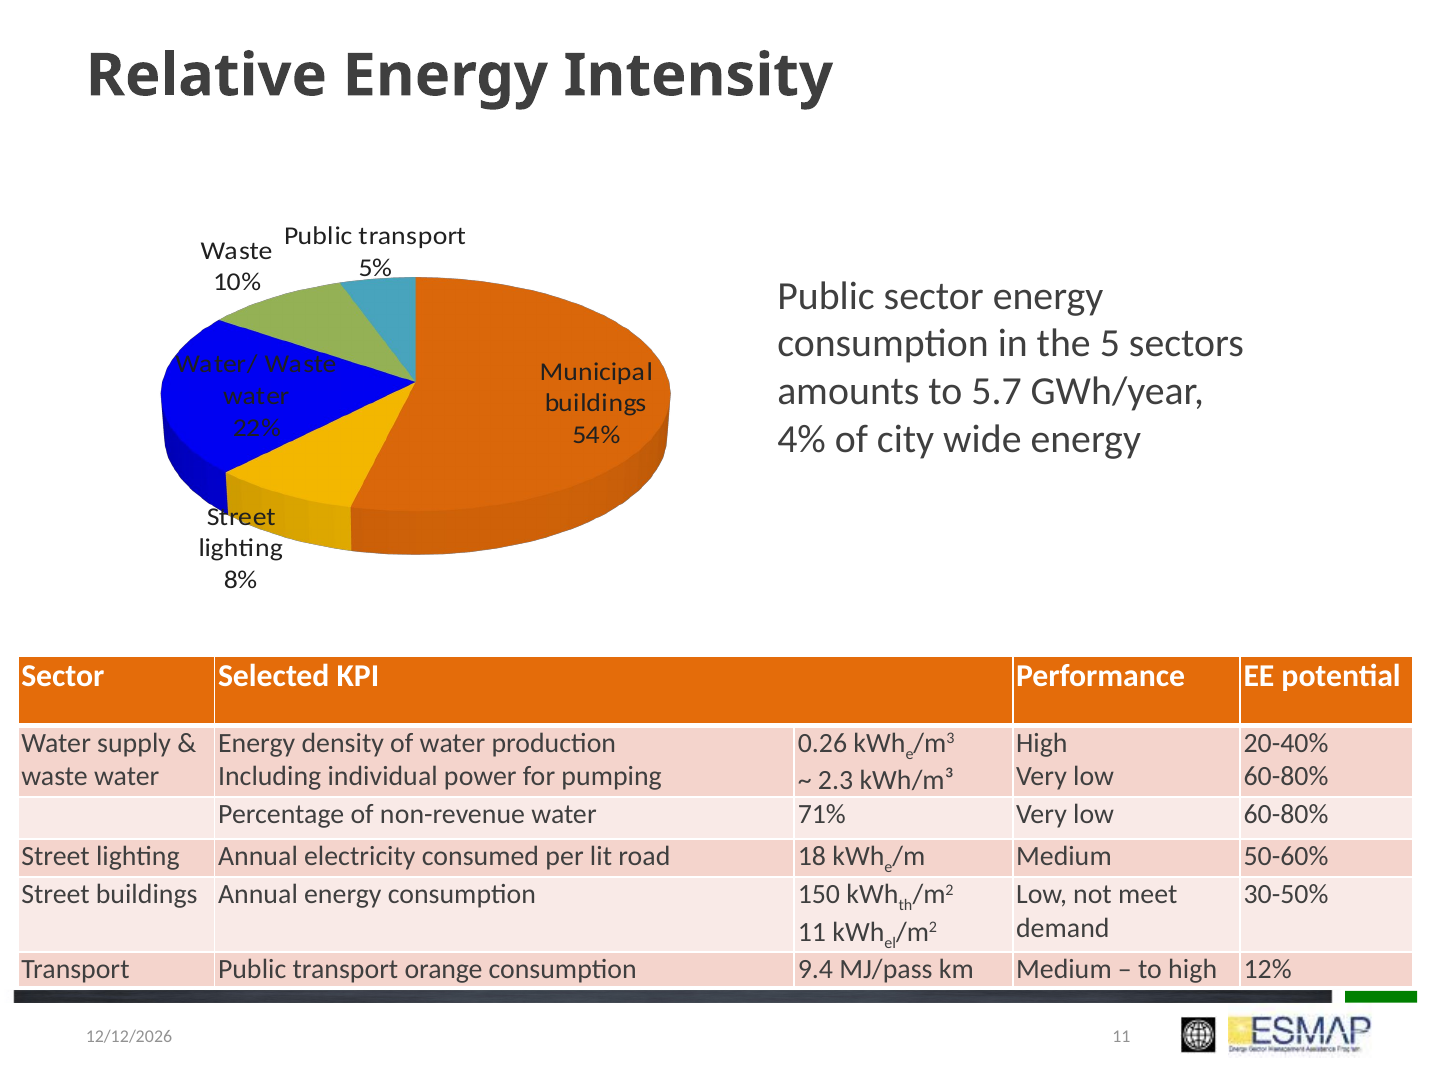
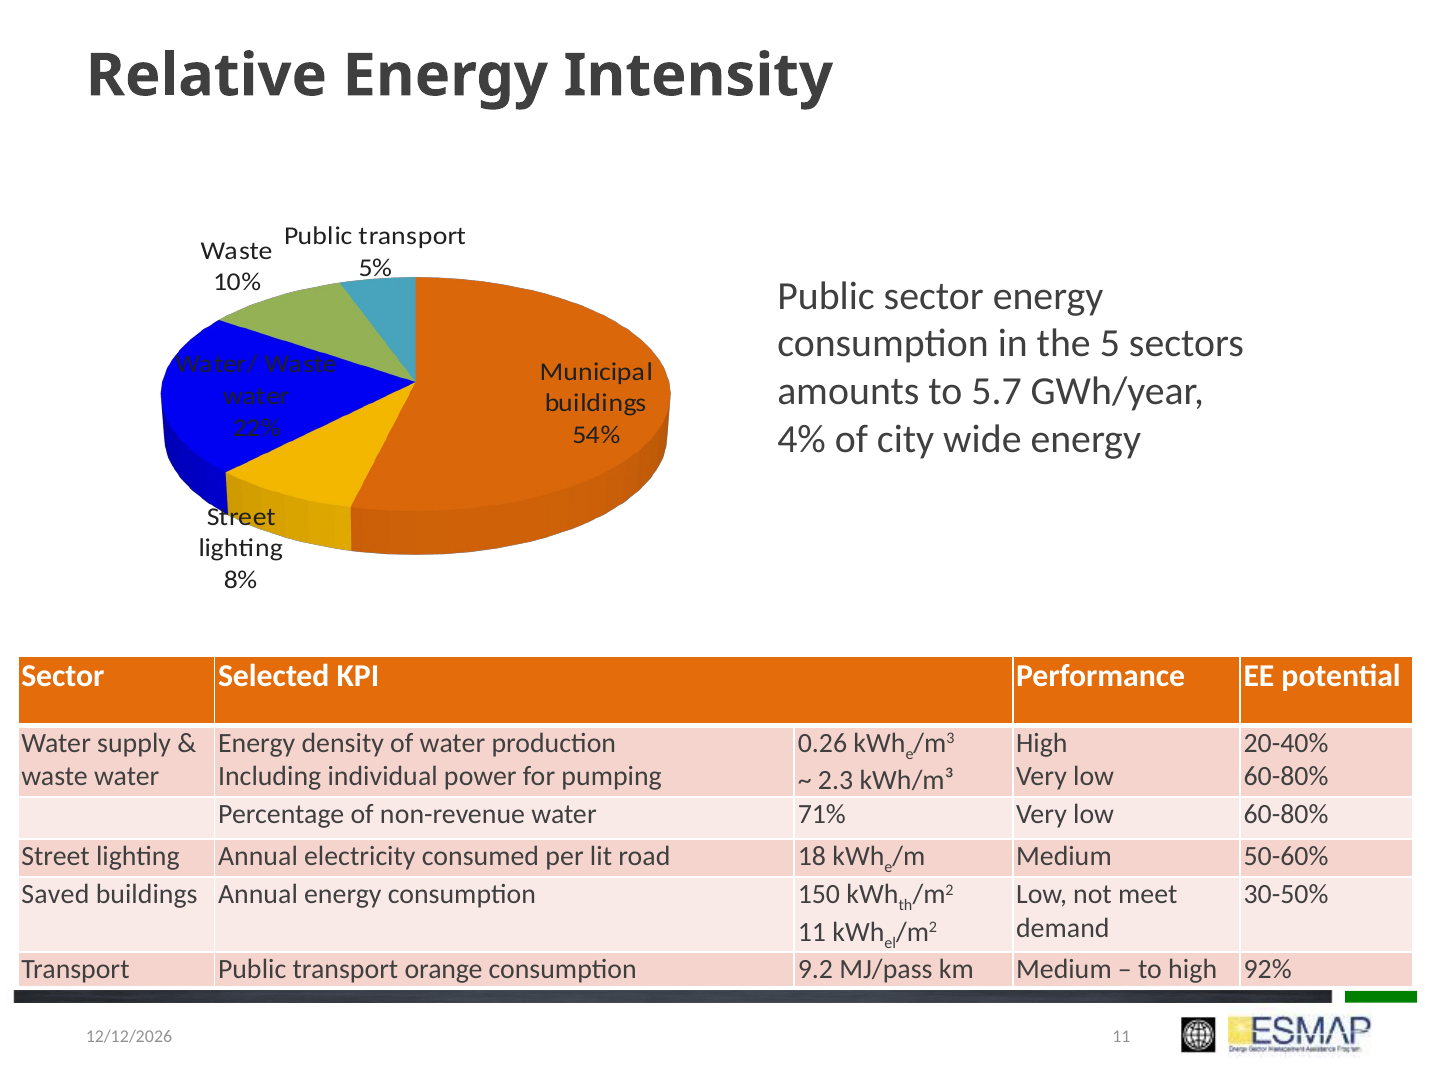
Street: Street -> Saved (55, 894)
9.4: 9.4 -> 9.2 (815, 970)
12%: 12% -> 92% (1268, 970)
